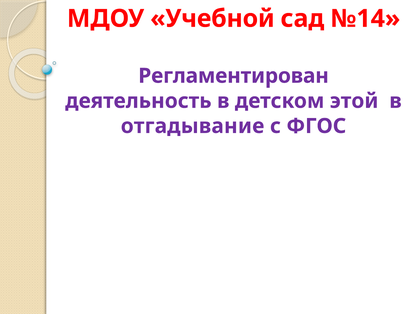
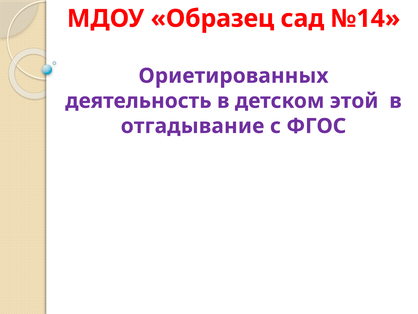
Учебной: Учебной -> Образец (212, 19)
Регламентирован: Регламентирован -> Ориетированных (233, 76)
